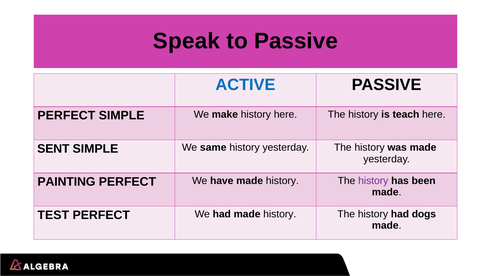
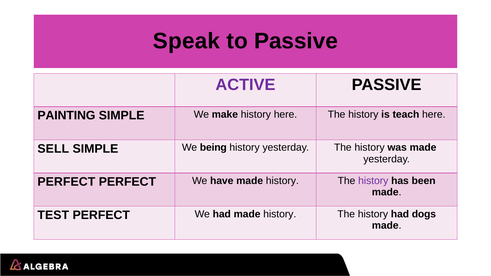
ACTIVE colour: blue -> purple (245, 85)
PERFECT: PERFECT -> PAINTING (66, 116)
SENT: SENT -> SELL (53, 149)
same: same -> being (213, 148)
PAINTING: PAINTING -> PERFECT (66, 182)
